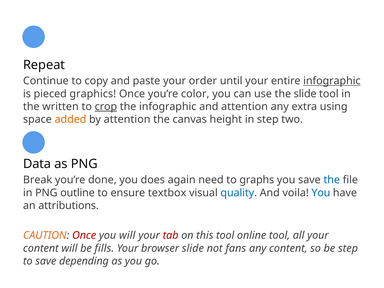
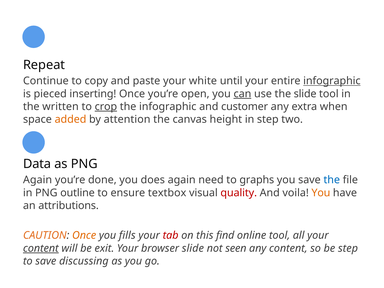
order: order -> white (203, 81)
graphics: graphics -> inserting (93, 94)
color: color -> open (195, 94)
can underline: none -> present (242, 94)
and attention: attention -> customer (245, 107)
using: using -> when (334, 107)
Break: Break -> Again (38, 180)
quality colour: blue -> red (239, 193)
You colour: blue -> orange (321, 193)
Once colour: red -> orange (84, 235)
you will: will -> fills (127, 235)
this tool: tool -> find (225, 235)
content underline: none -> present (41, 248)
fills: fills -> exit (104, 248)
fans: fans -> seen (236, 248)
depending: depending -> discussing (84, 261)
